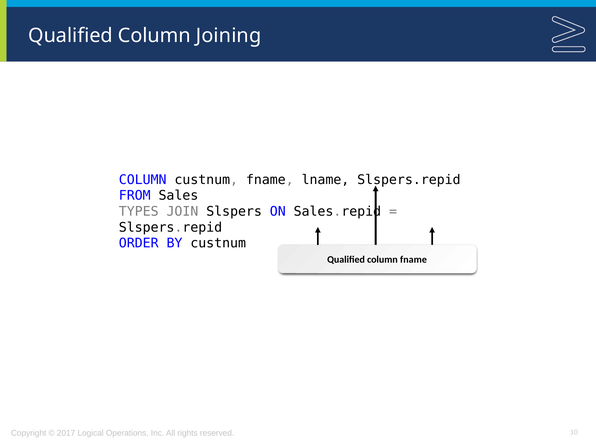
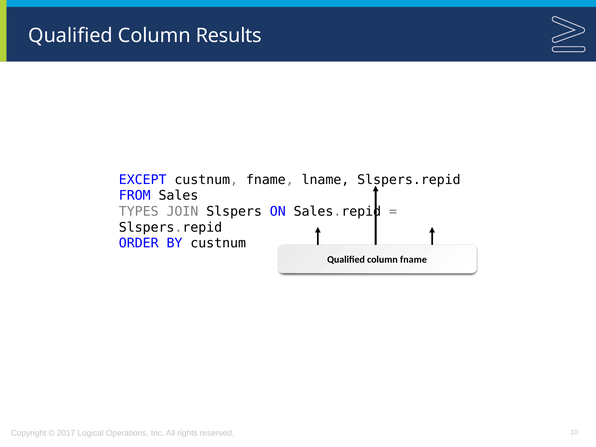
Joining: Joining -> Results (229, 35)
COLUMN: COLUMN -> EXCEPT (143, 180)
